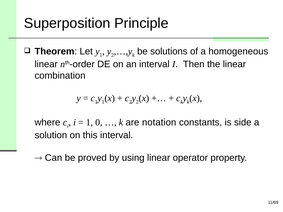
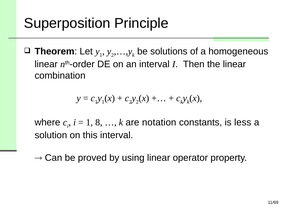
0: 0 -> 8 (99, 122)
side: side -> less (243, 122)
